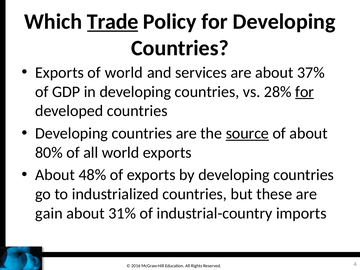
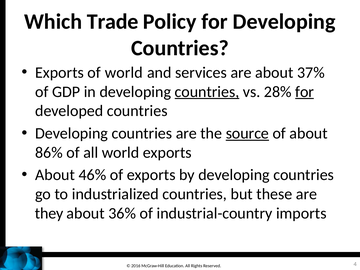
Trade underline: present -> none (113, 22)
countries underline: none -> present (207, 92)
80%: 80% -> 86% (49, 153)
48%: 48% -> 46% (92, 175)
gain: gain -> they (49, 213)
31%: 31% -> 36% (122, 213)
